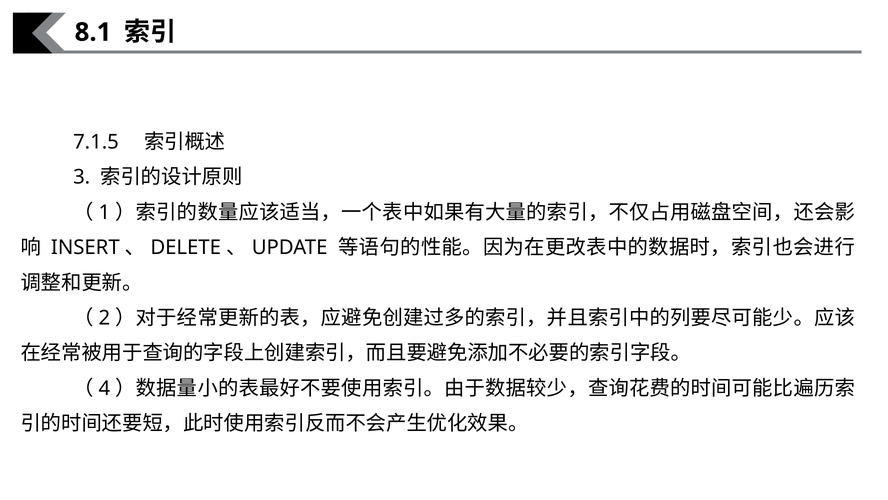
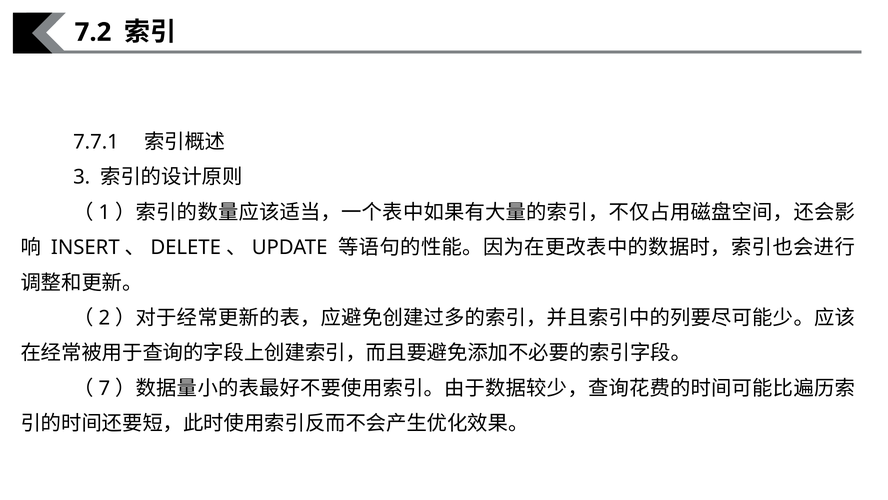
8.1: 8.1 -> 7.2 (93, 32)
7.1.5: 7.1.5 -> 7.7.1 (96, 142)
4: 4 -> 7 (104, 388)
